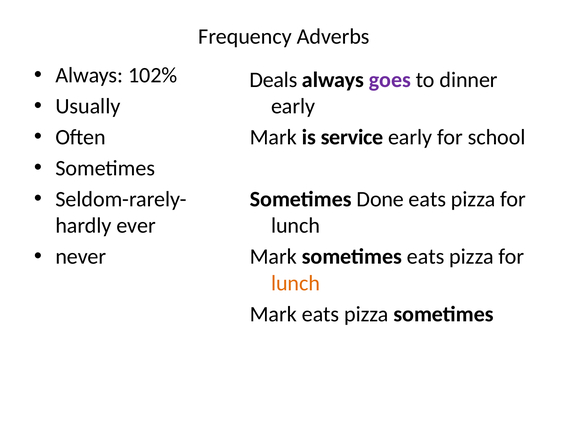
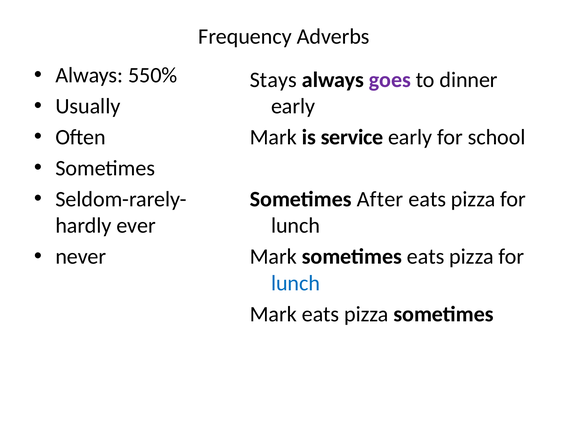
102%: 102% -> 550% (153, 75)
Deals: Deals -> Stays (273, 80)
Done: Done -> After (380, 199)
lunch colour: orange -> blue (296, 283)
